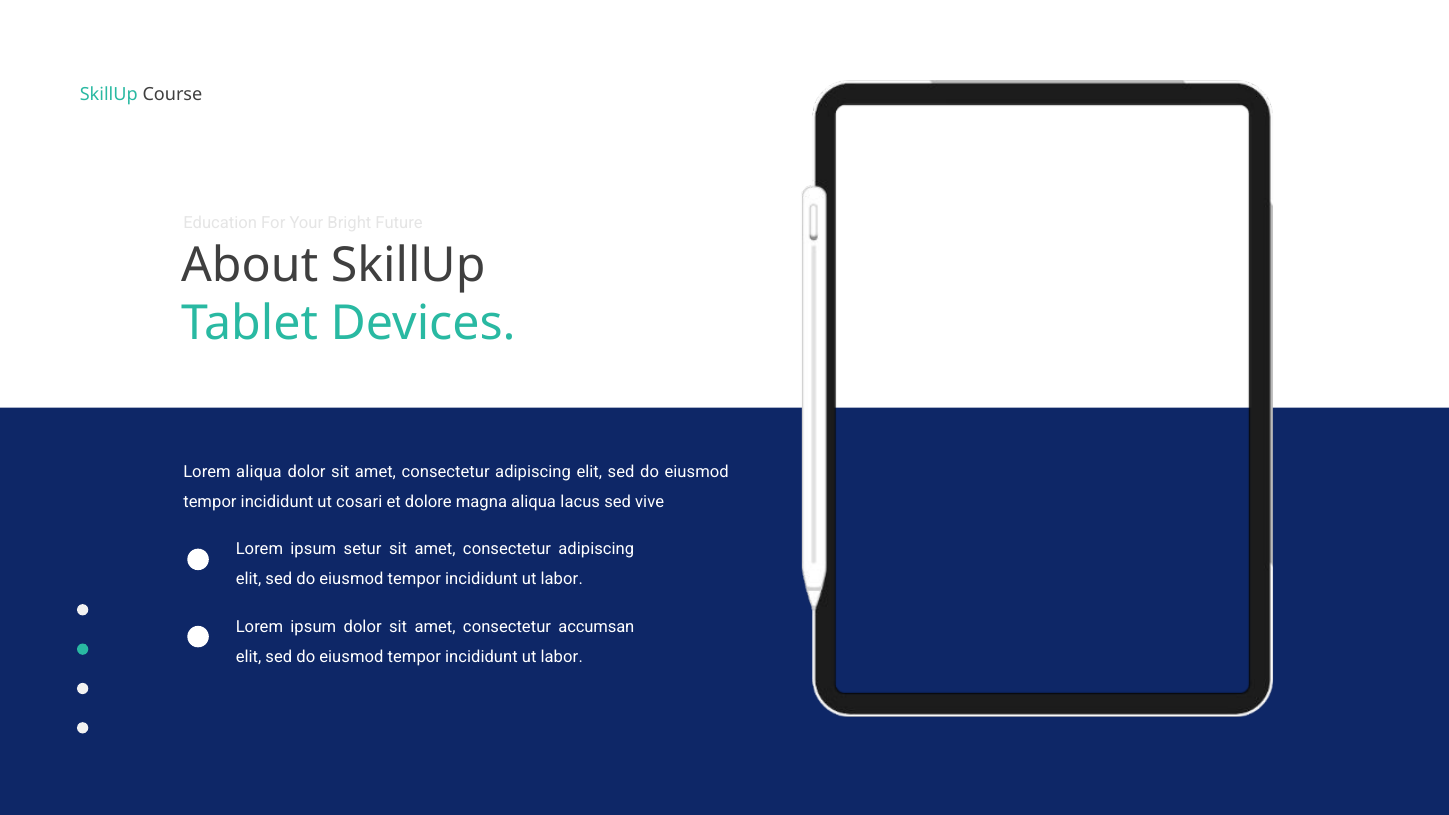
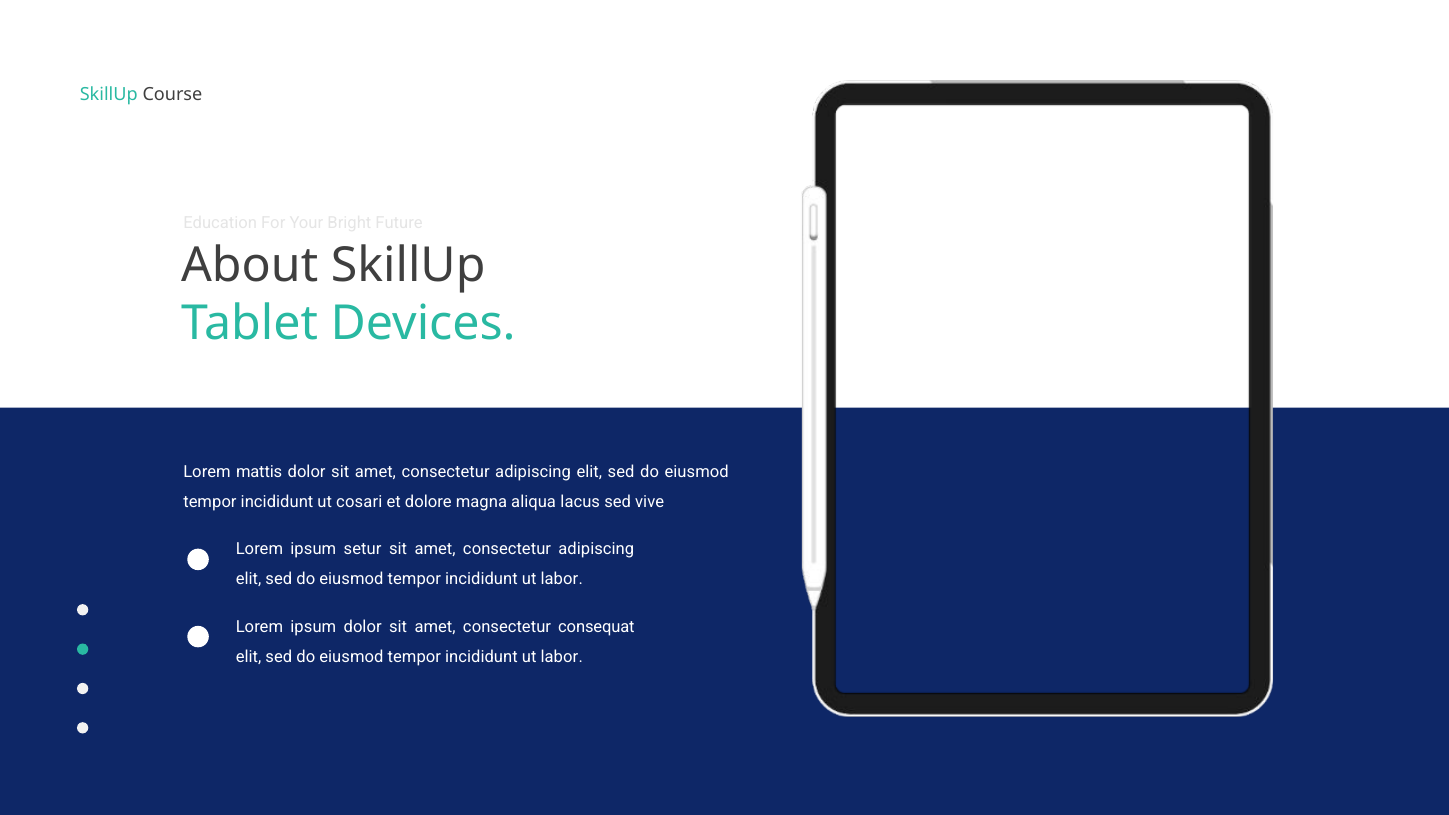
Lorem aliqua: aliqua -> mattis (259, 472)
accumsan: accumsan -> consequat (596, 627)
